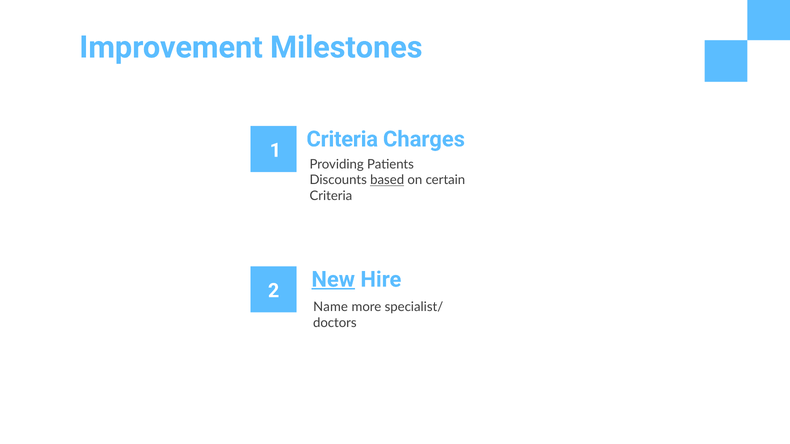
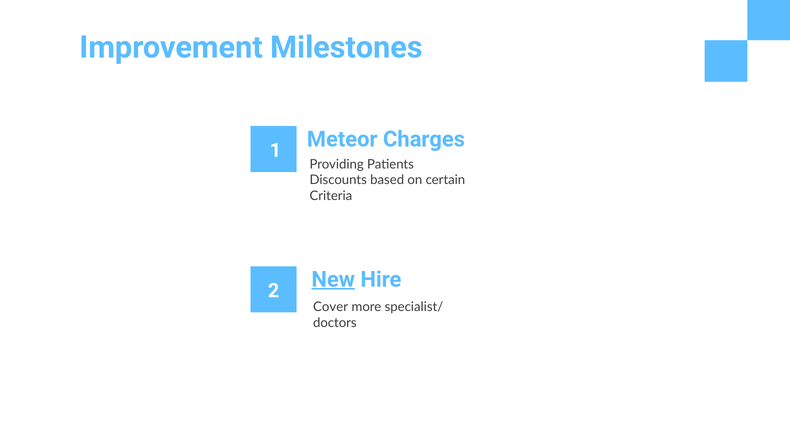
Criteria: Criteria -> Meteor (342, 139)
based underline: present -> none (387, 180)
Name: Name -> Cover (331, 307)
